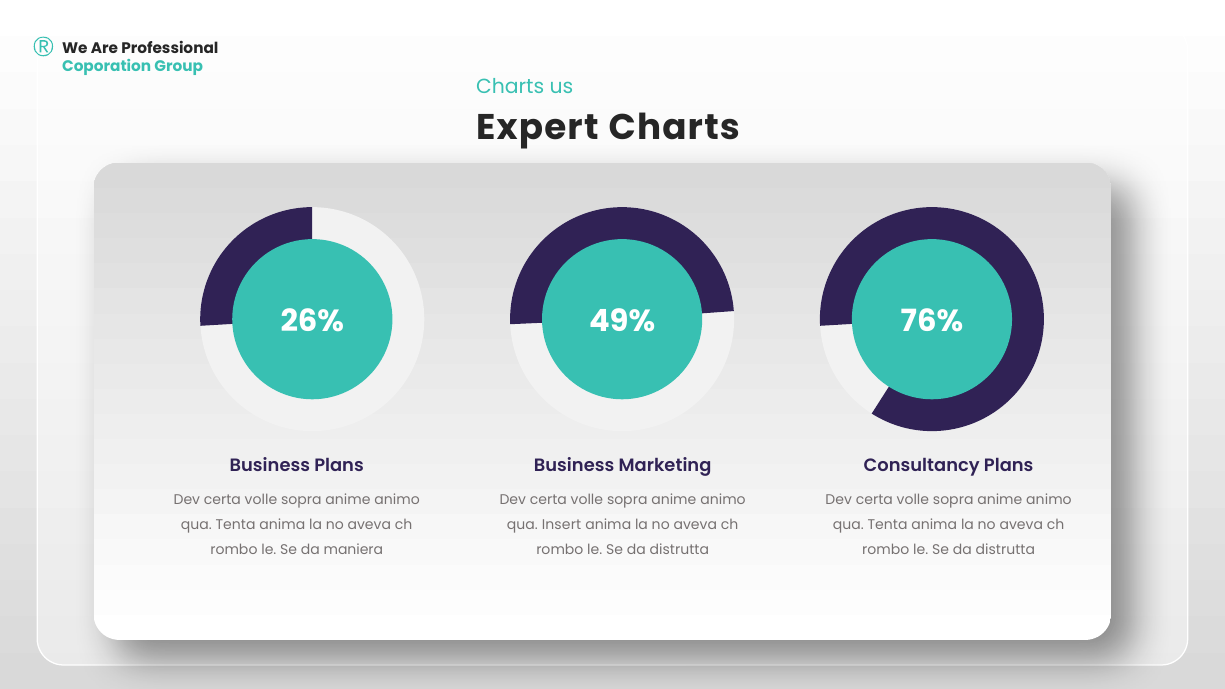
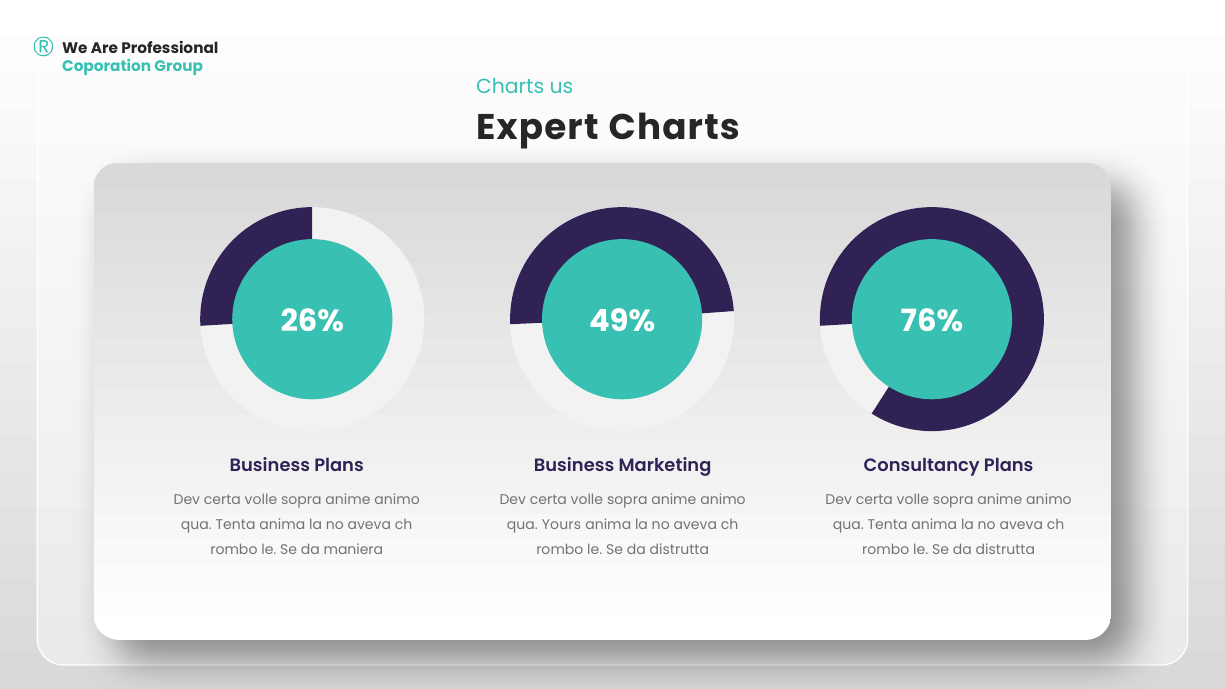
Insert: Insert -> Yours (562, 525)
